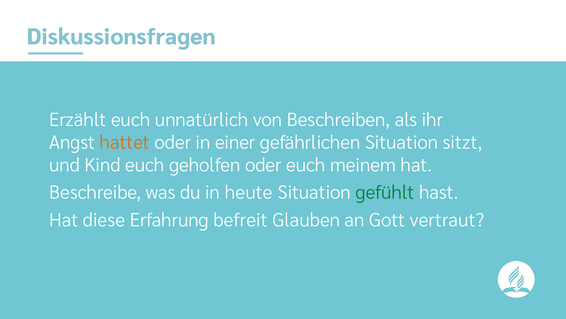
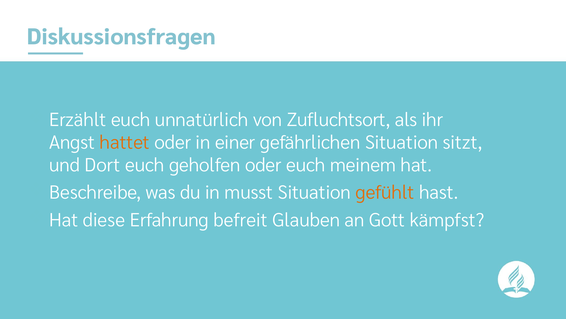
Beschreiben: Beschreiben -> Zufluchtsort (339, 120)
Kind: Kind -> Dort (102, 165)
heute: heute -> musst (249, 192)
gefühlt colour: green -> orange (385, 192)
vertraut: vertraut -> kämpfst (447, 220)
